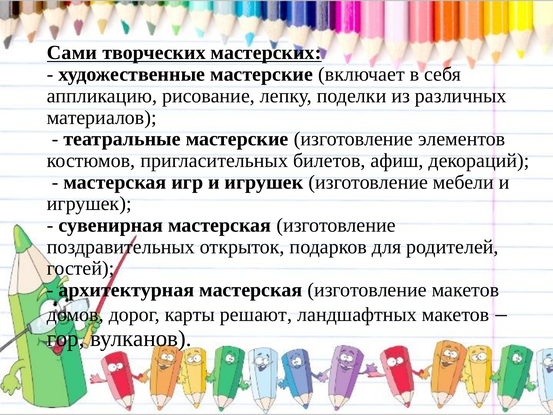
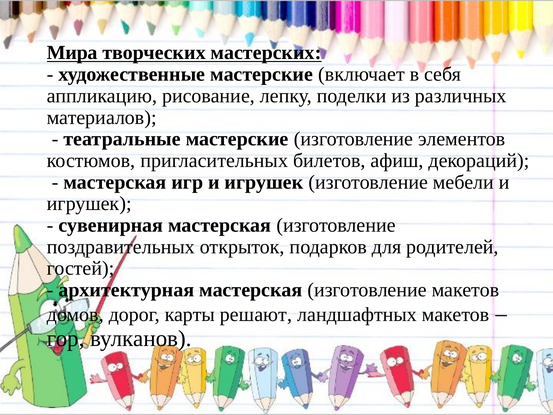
Сами: Сами -> Мира (72, 53)
